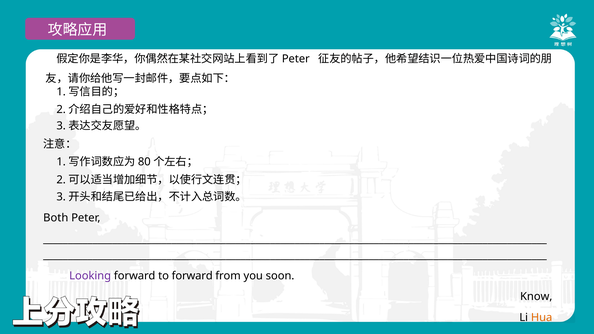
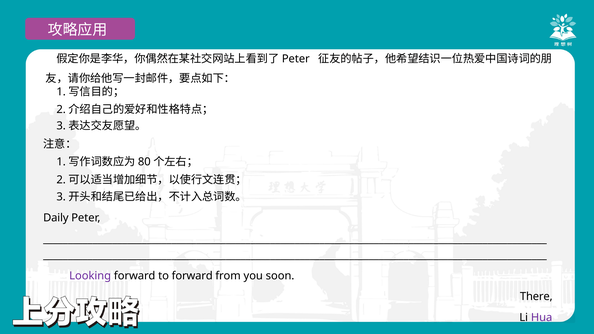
Both: Both -> Daily (56, 218)
Know: Know -> There (536, 297)
Hua colour: orange -> purple (542, 318)
